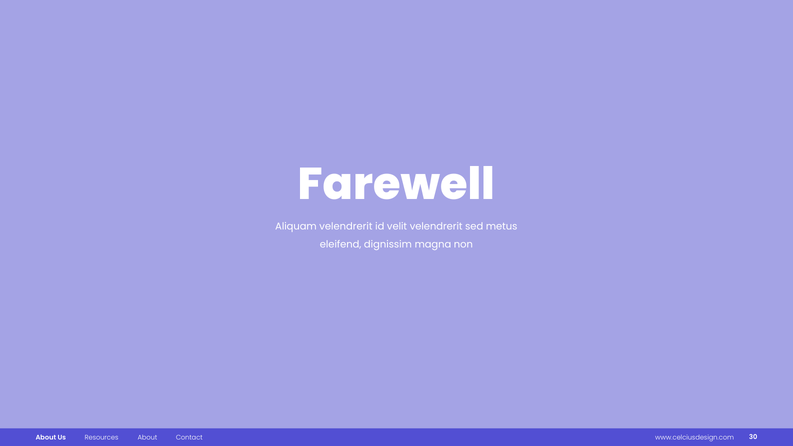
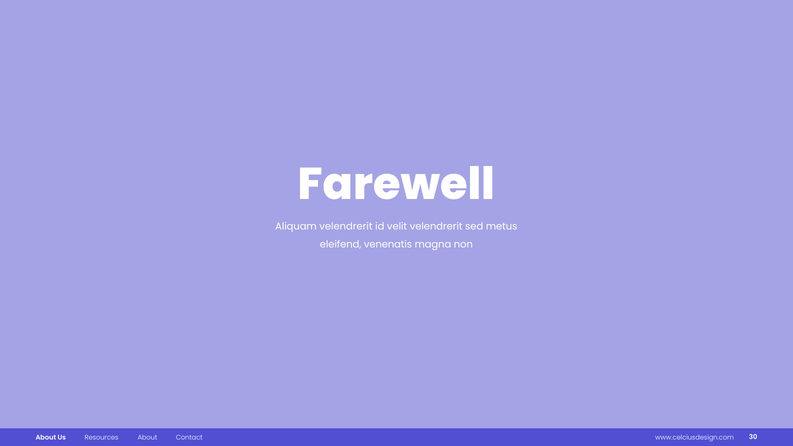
dignissim: dignissim -> venenatis (388, 245)
